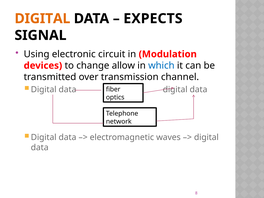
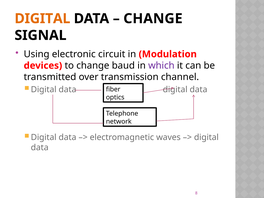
EXPECTS: EXPECTS -> CHANGE (153, 19)
allow: allow -> baud (123, 66)
which colour: blue -> purple (161, 66)
